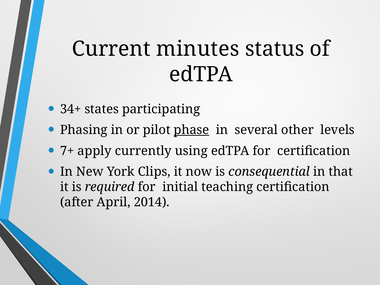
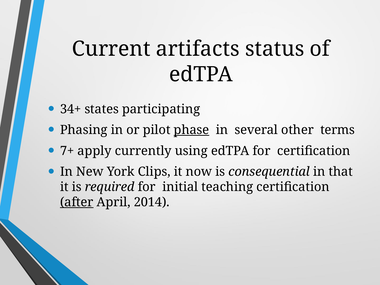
minutes: minutes -> artifacts (198, 49)
levels: levels -> terms (338, 130)
after underline: none -> present (77, 202)
